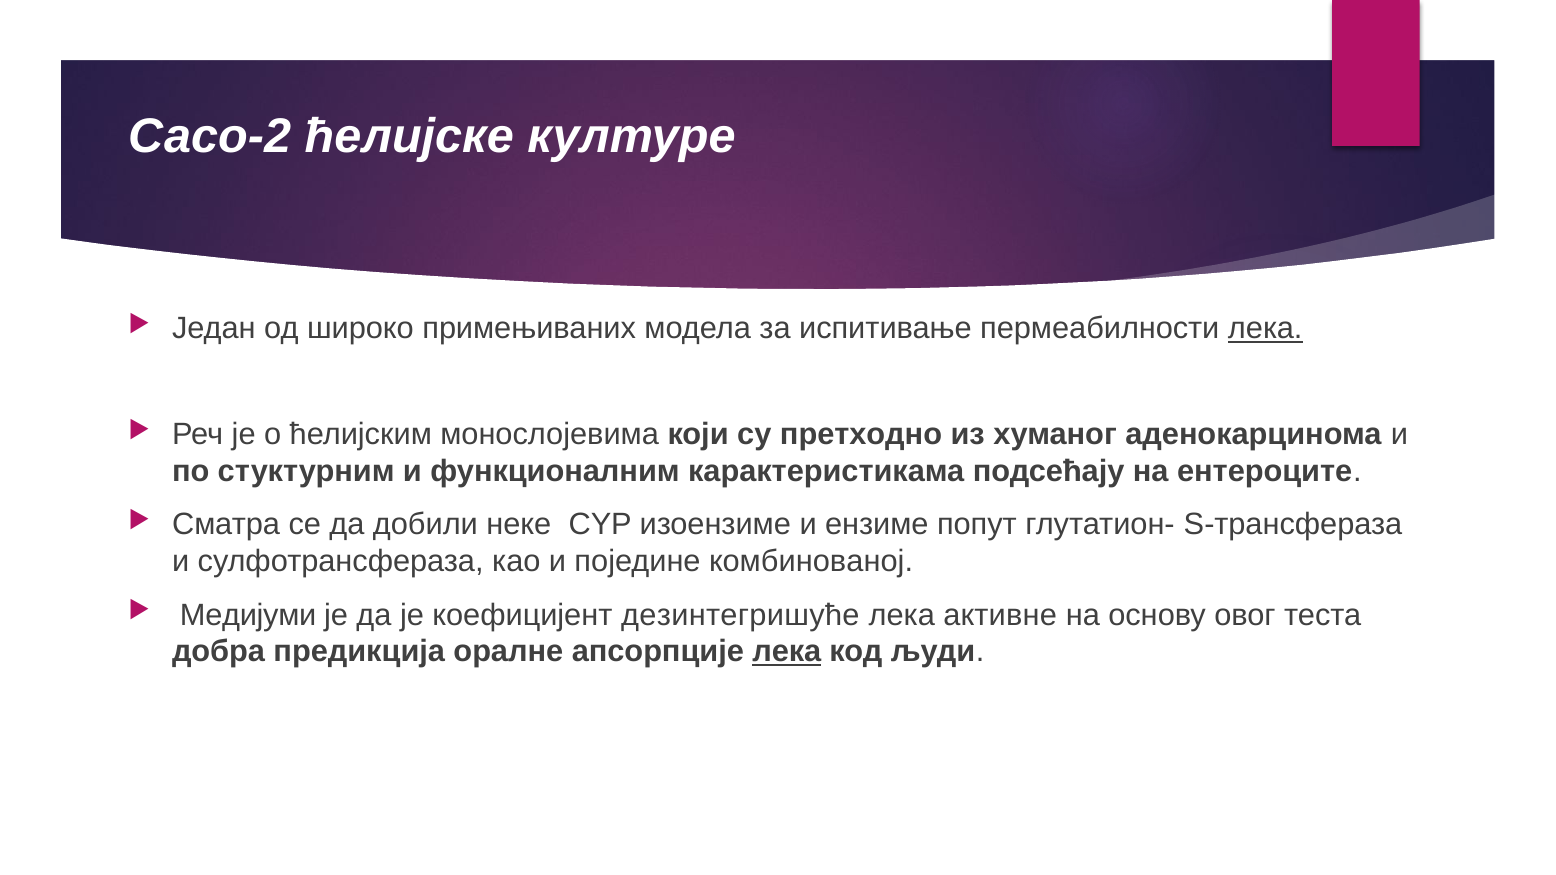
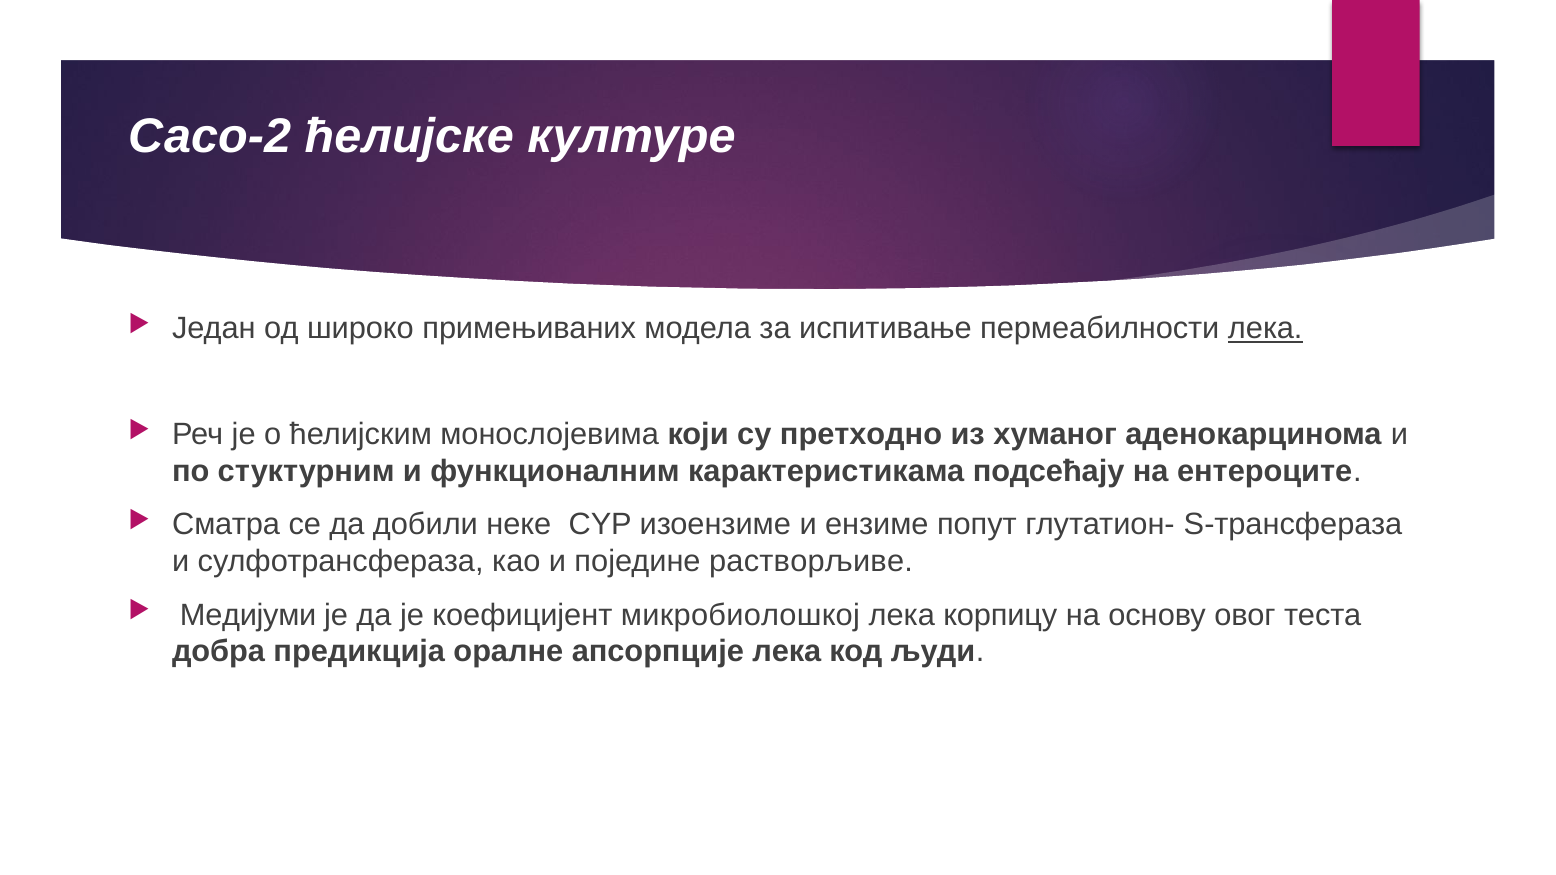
комбинованој: комбинованој -> растворљиве (811, 562)
дезинтегришуће: дезинтегришуће -> микробиолошкој (740, 615)
активне: активне -> корпицу (1000, 615)
лека underline: present -> none (787, 652)
